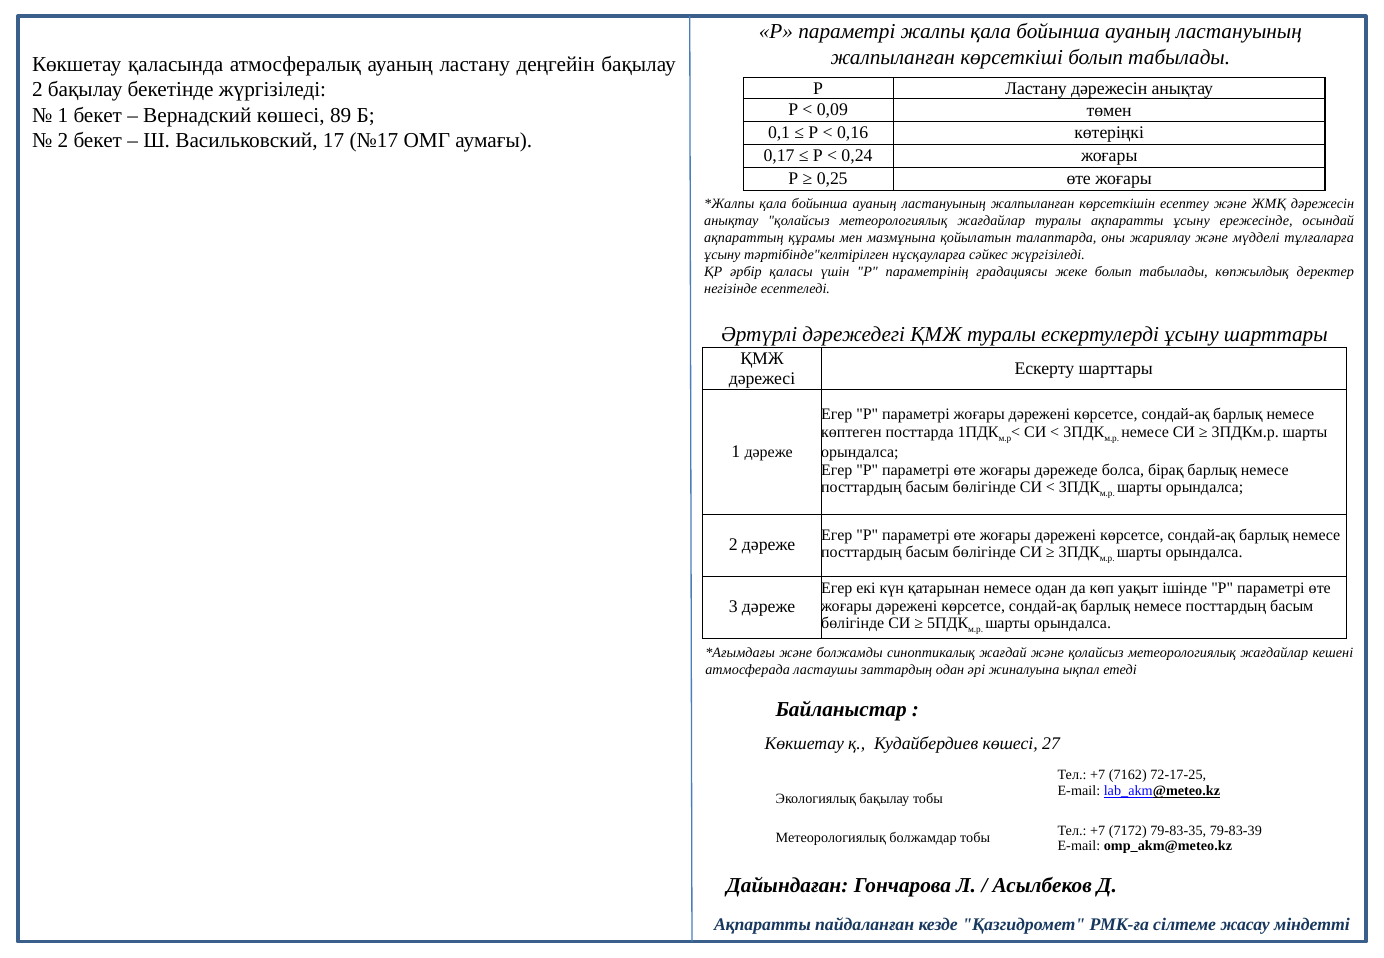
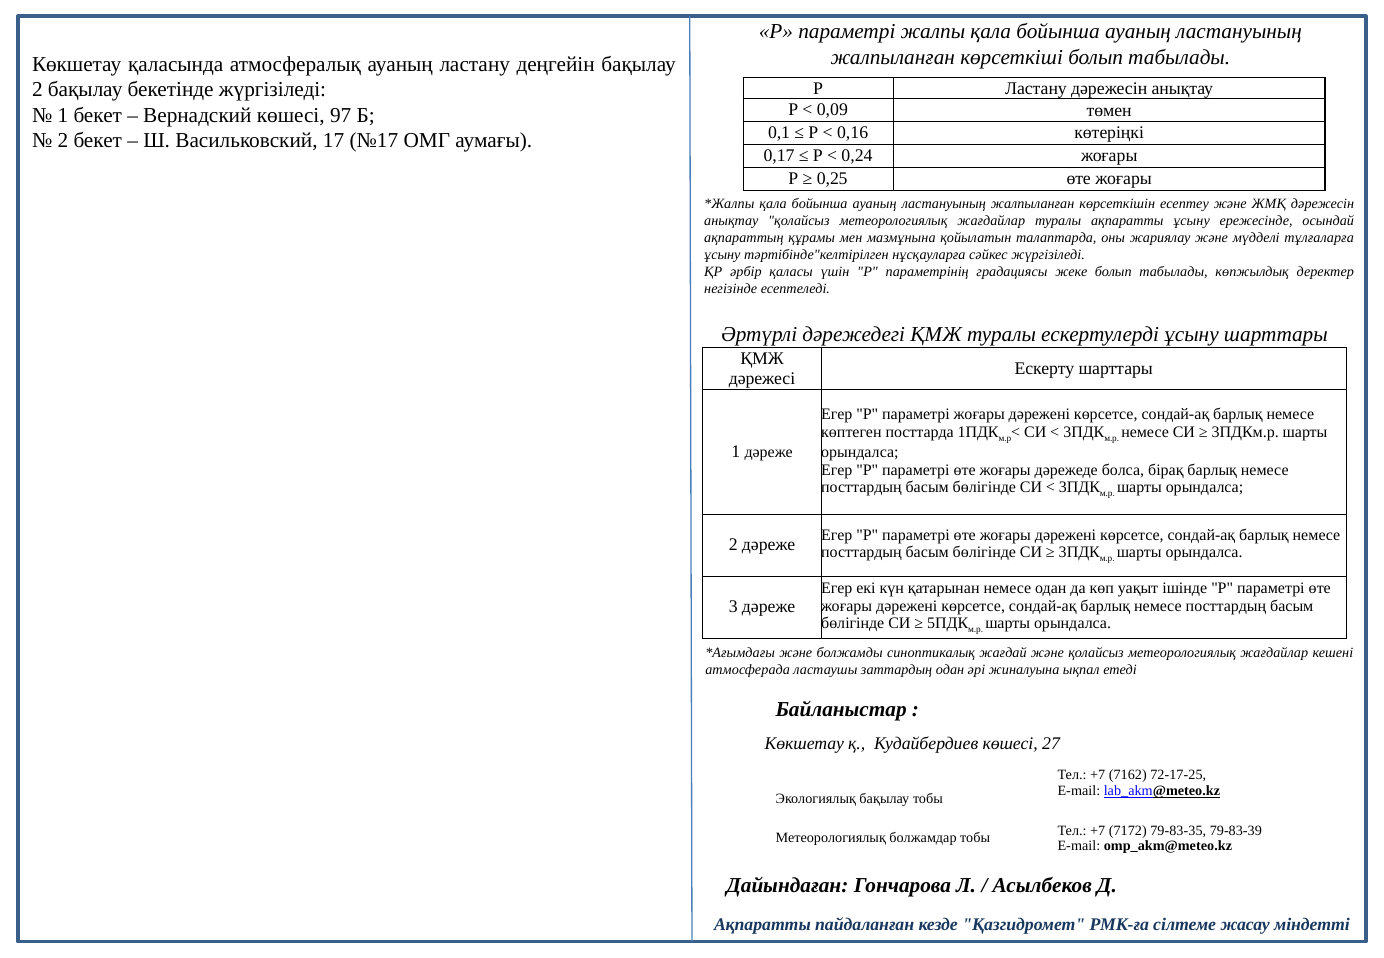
89: 89 -> 97 (341, 115)
